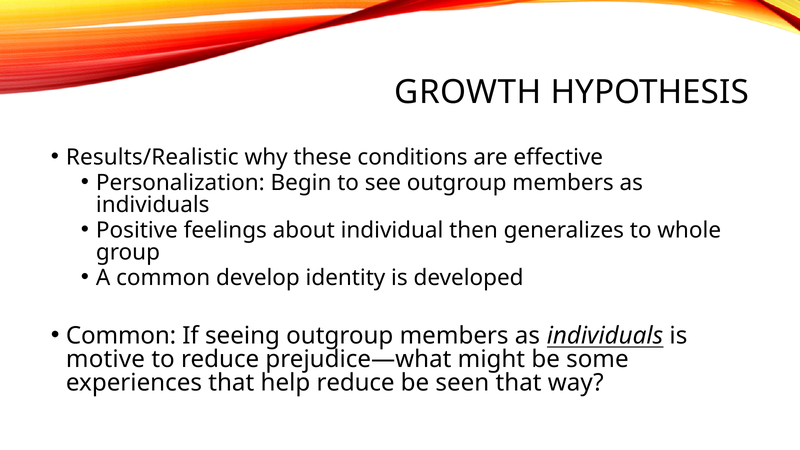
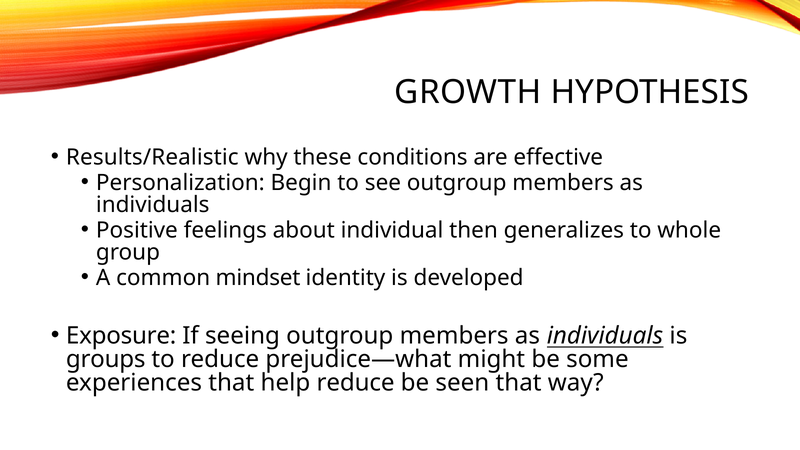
develop: develop -> mindset (258, 278)
Common: Common -> Exposure (121, 336)
motive: motive -> groups (106, 359)
